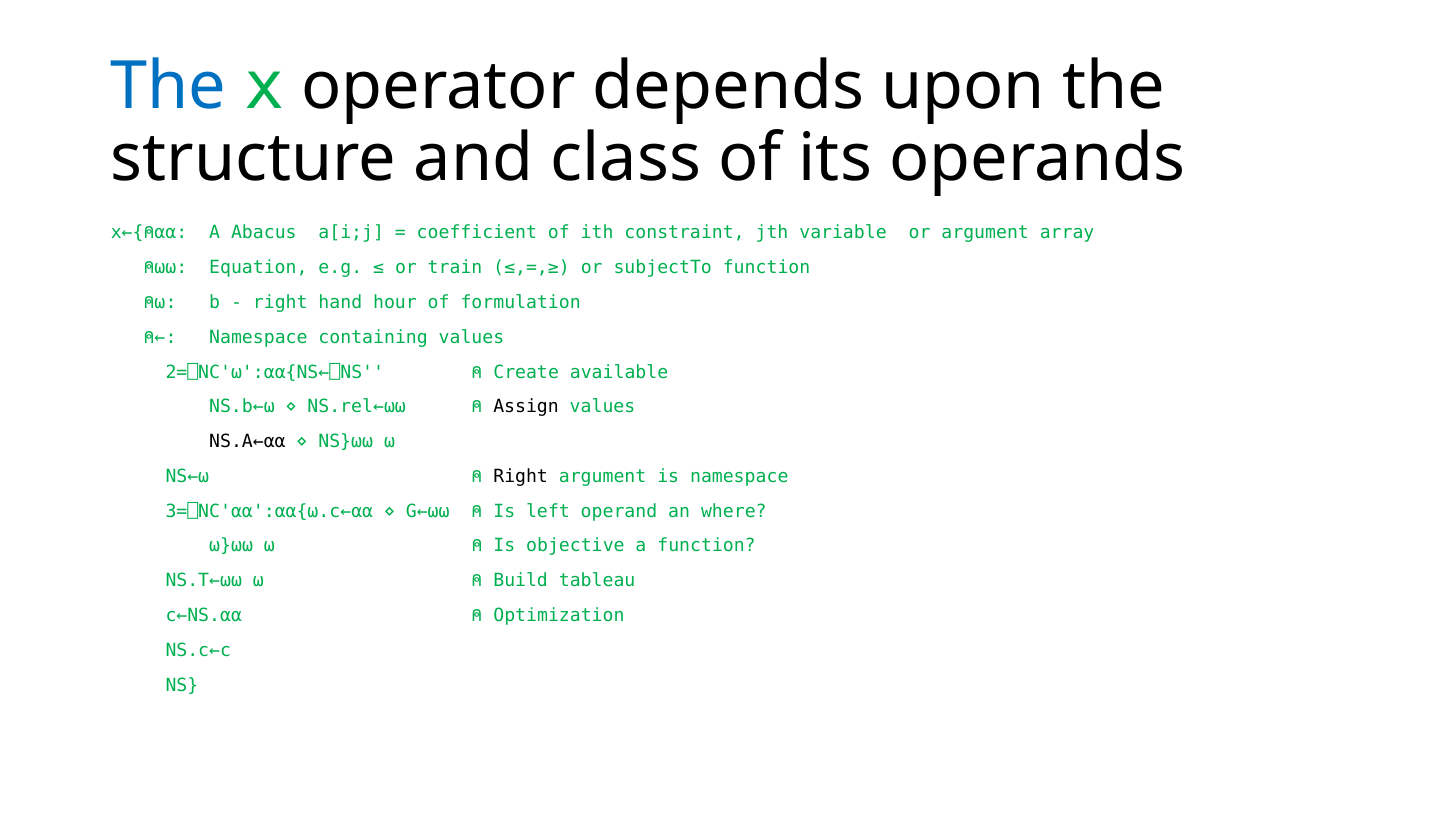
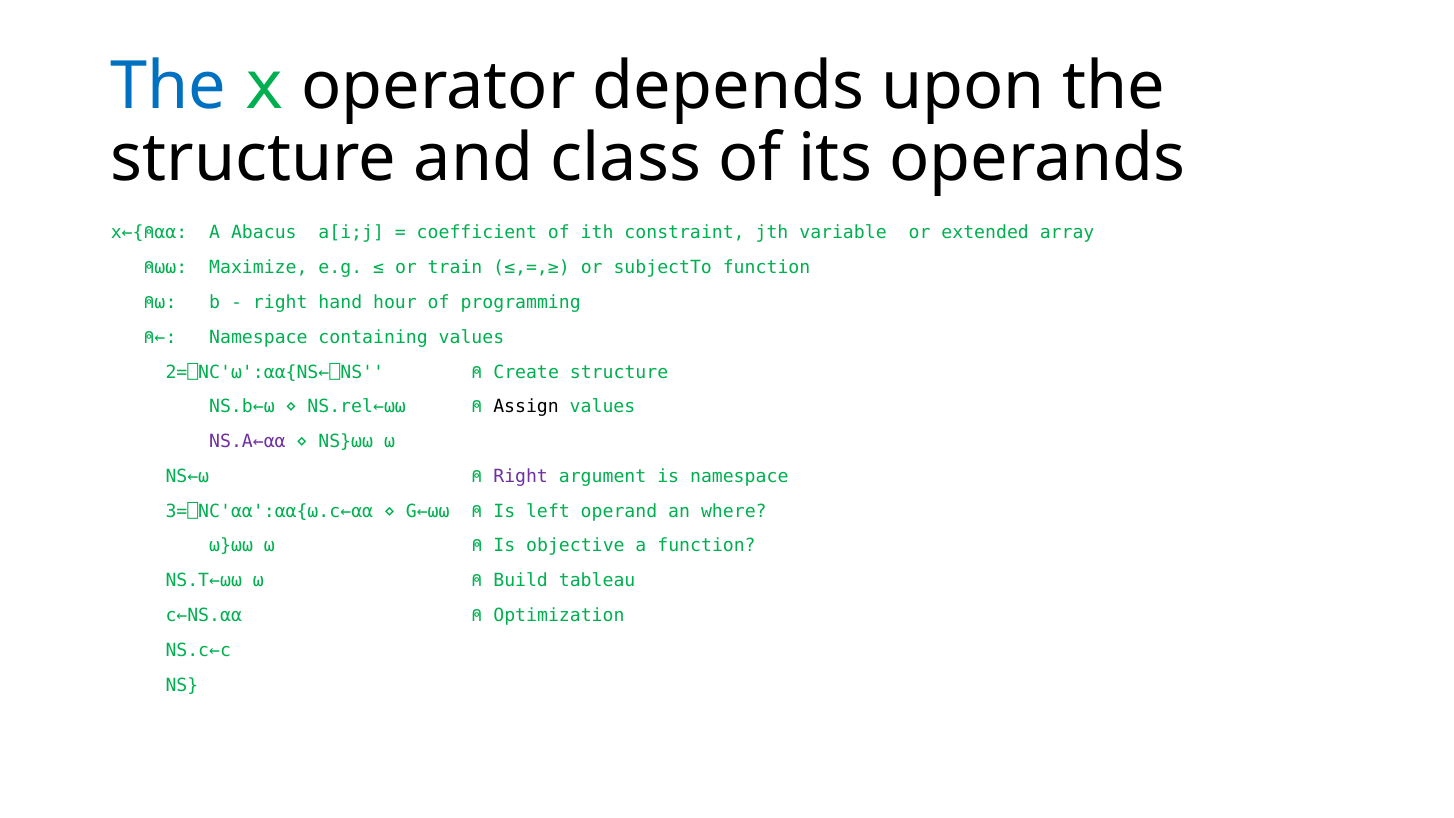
or argument: argument -> extended (985, 233)
Equation: Equation -> Maximize (258, 268)
formulation: formulation -> programming (521, 302)
Create available: available -> structure (619, 372)
NS.A←⍺⍺ colour: black -> purple (247, 442)
Right colour: black -> purple (521, 476)
